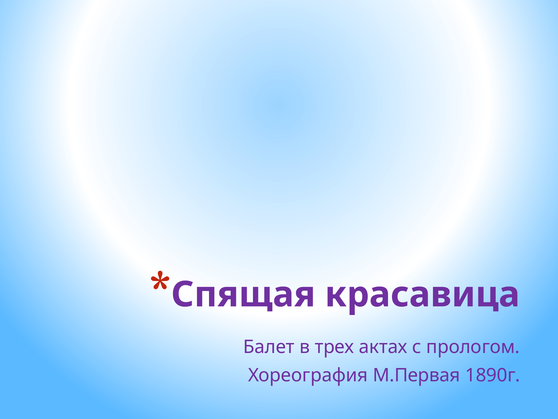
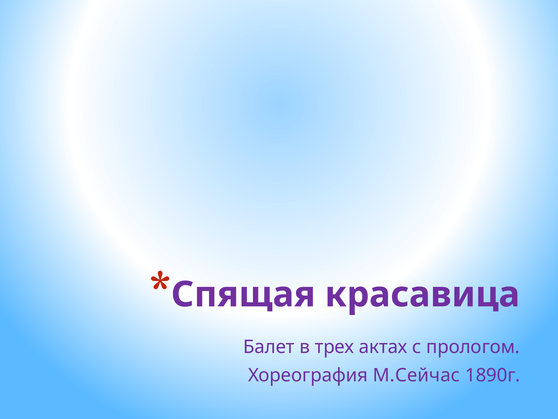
М.Первая: М.Первая -> М.Сейчас (416, 375)
